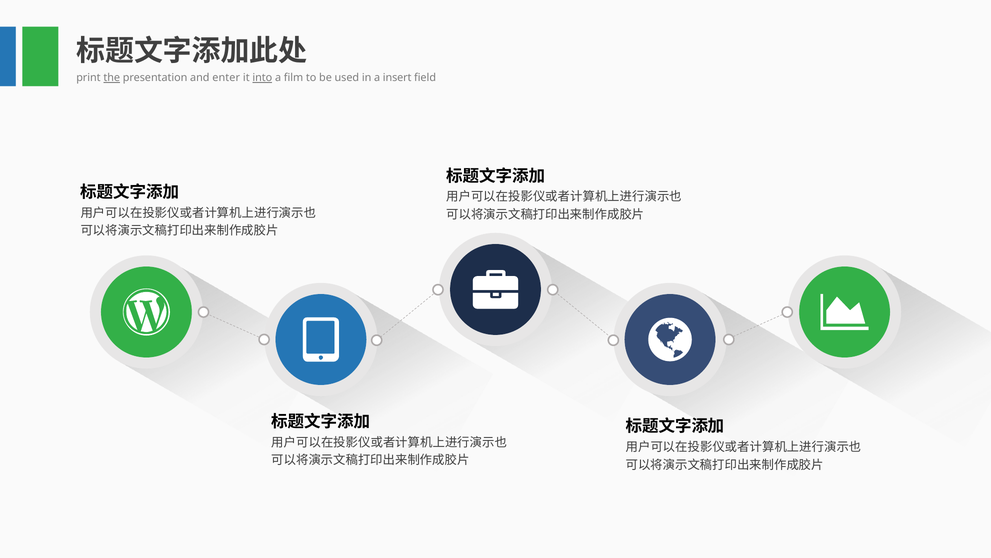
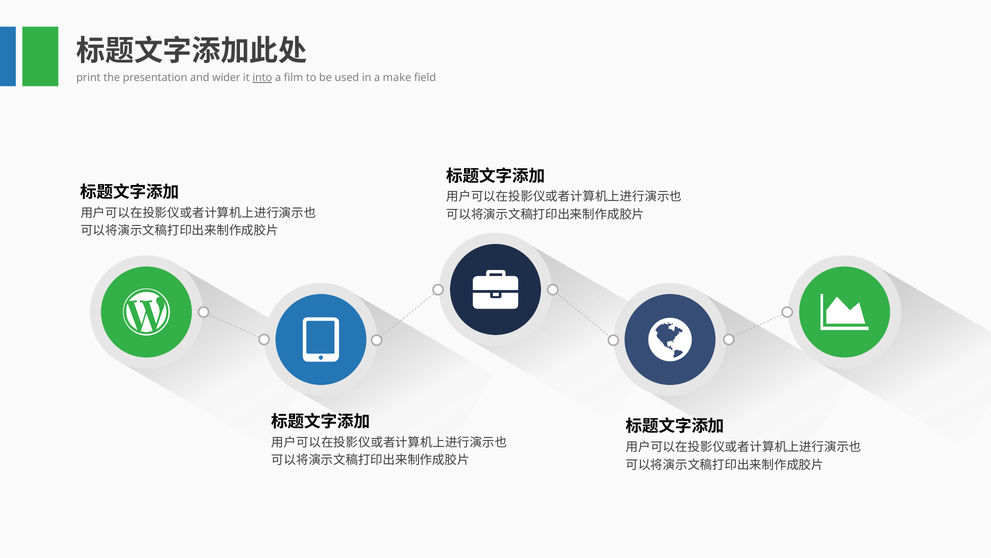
the underline: present -> none (112, 78)
enter: enter -> wider (226, 78)
insert: insert -> make (397, 78)
